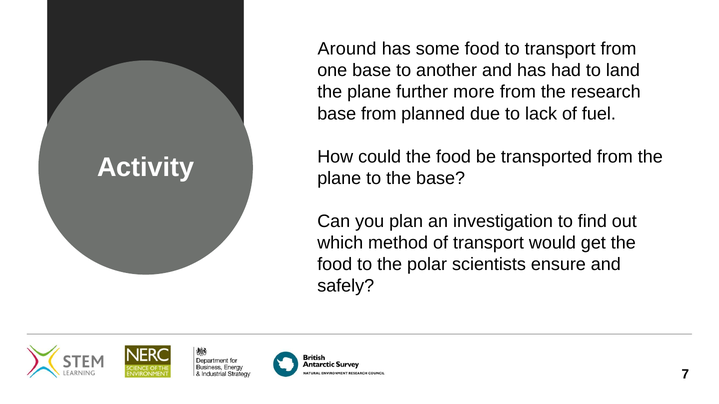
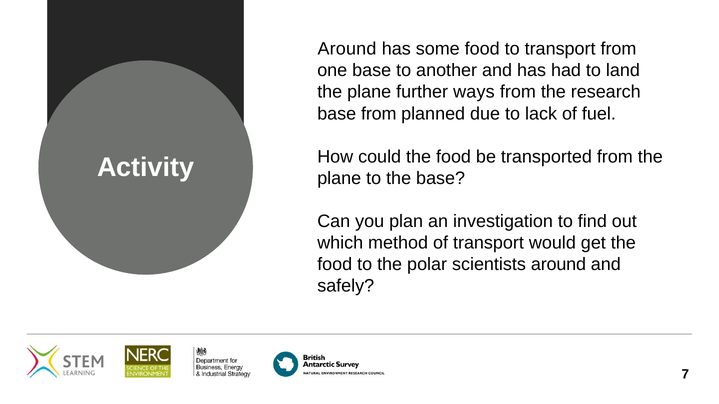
more: more -> ways (474, 92)
scientists ensure: ensure -> around (558, 265)
